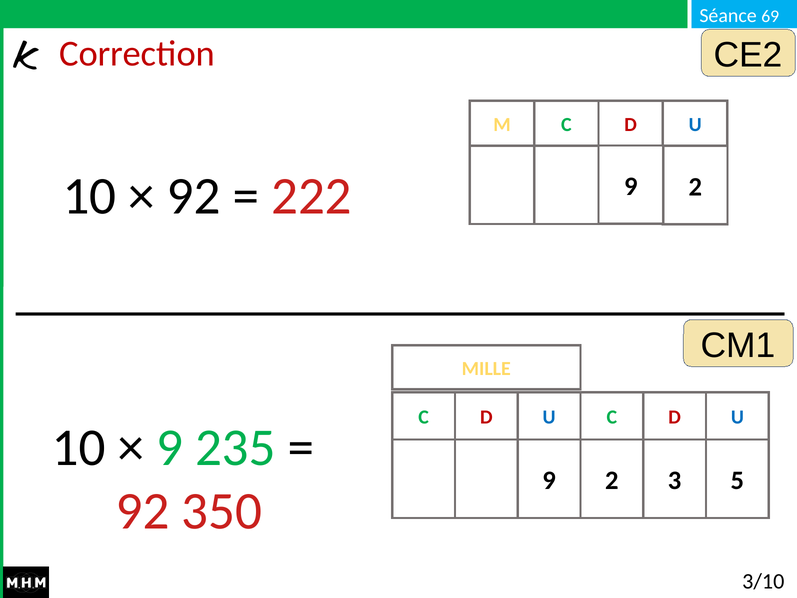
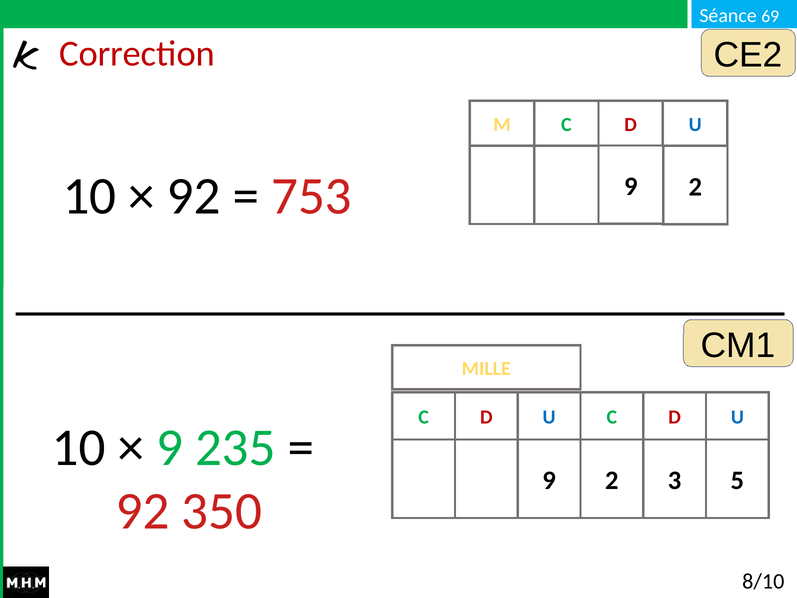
222: 222 -> 753 (311, 196)
3/10: 3/10 -> 8/10 (763, 581)
